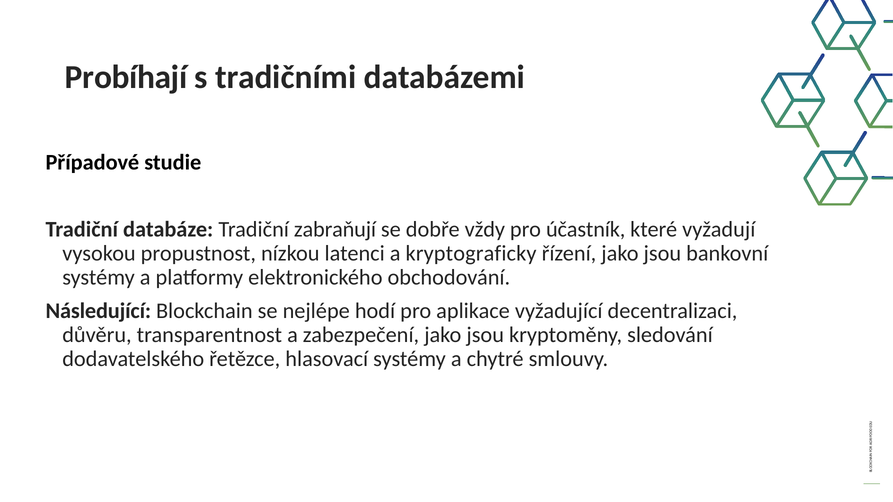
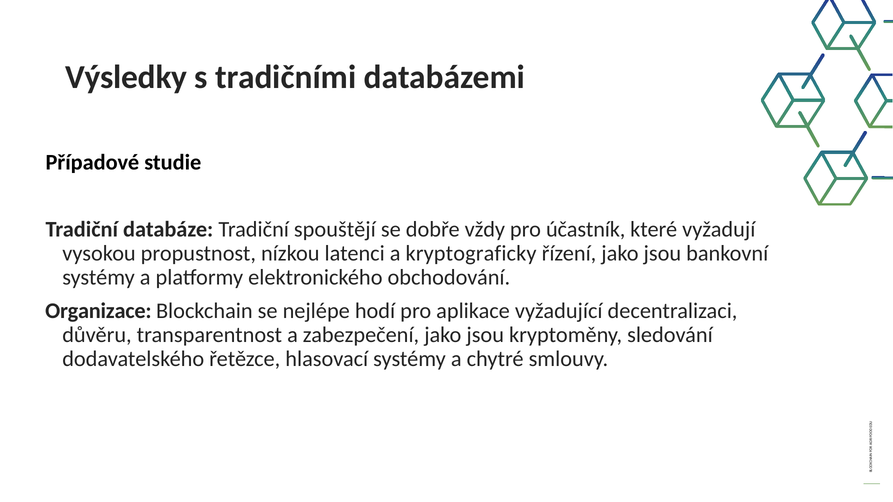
Probíhají: Probíhají -> Výsledky (126, 77)
zabraňují: zabraňují -> spouštějí (335, 229)
Následující: Následující -> Organizace (98, 311)
